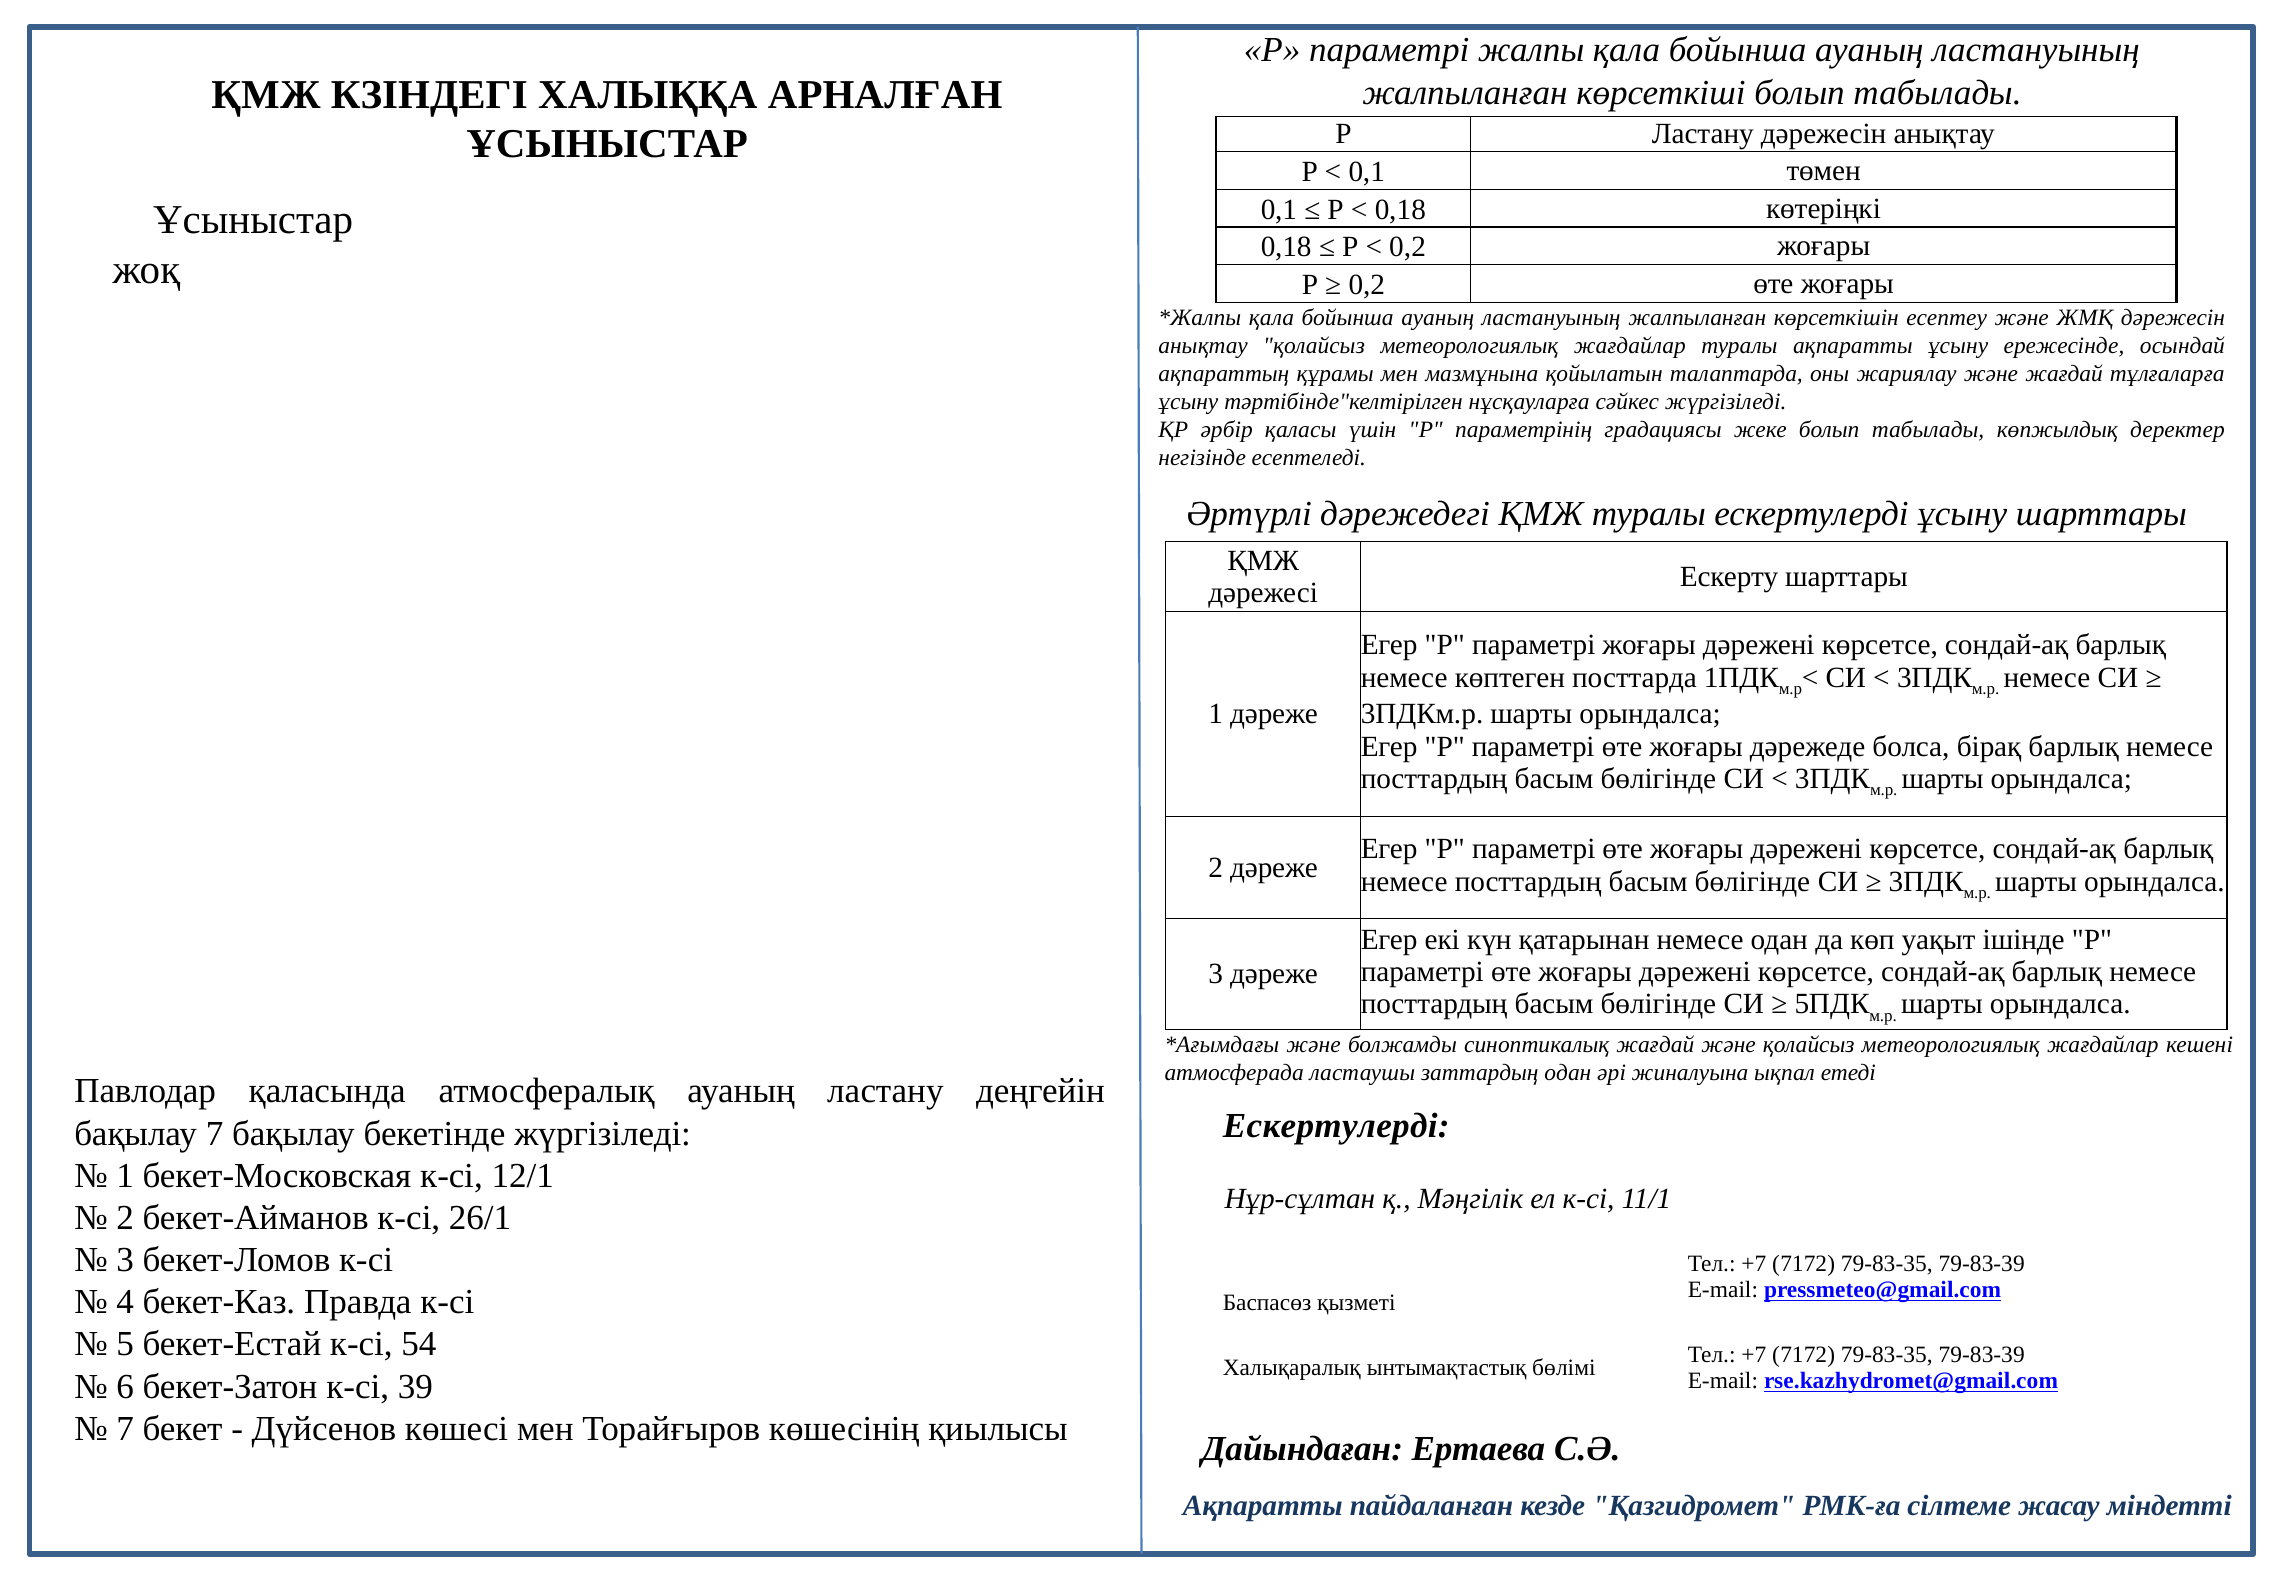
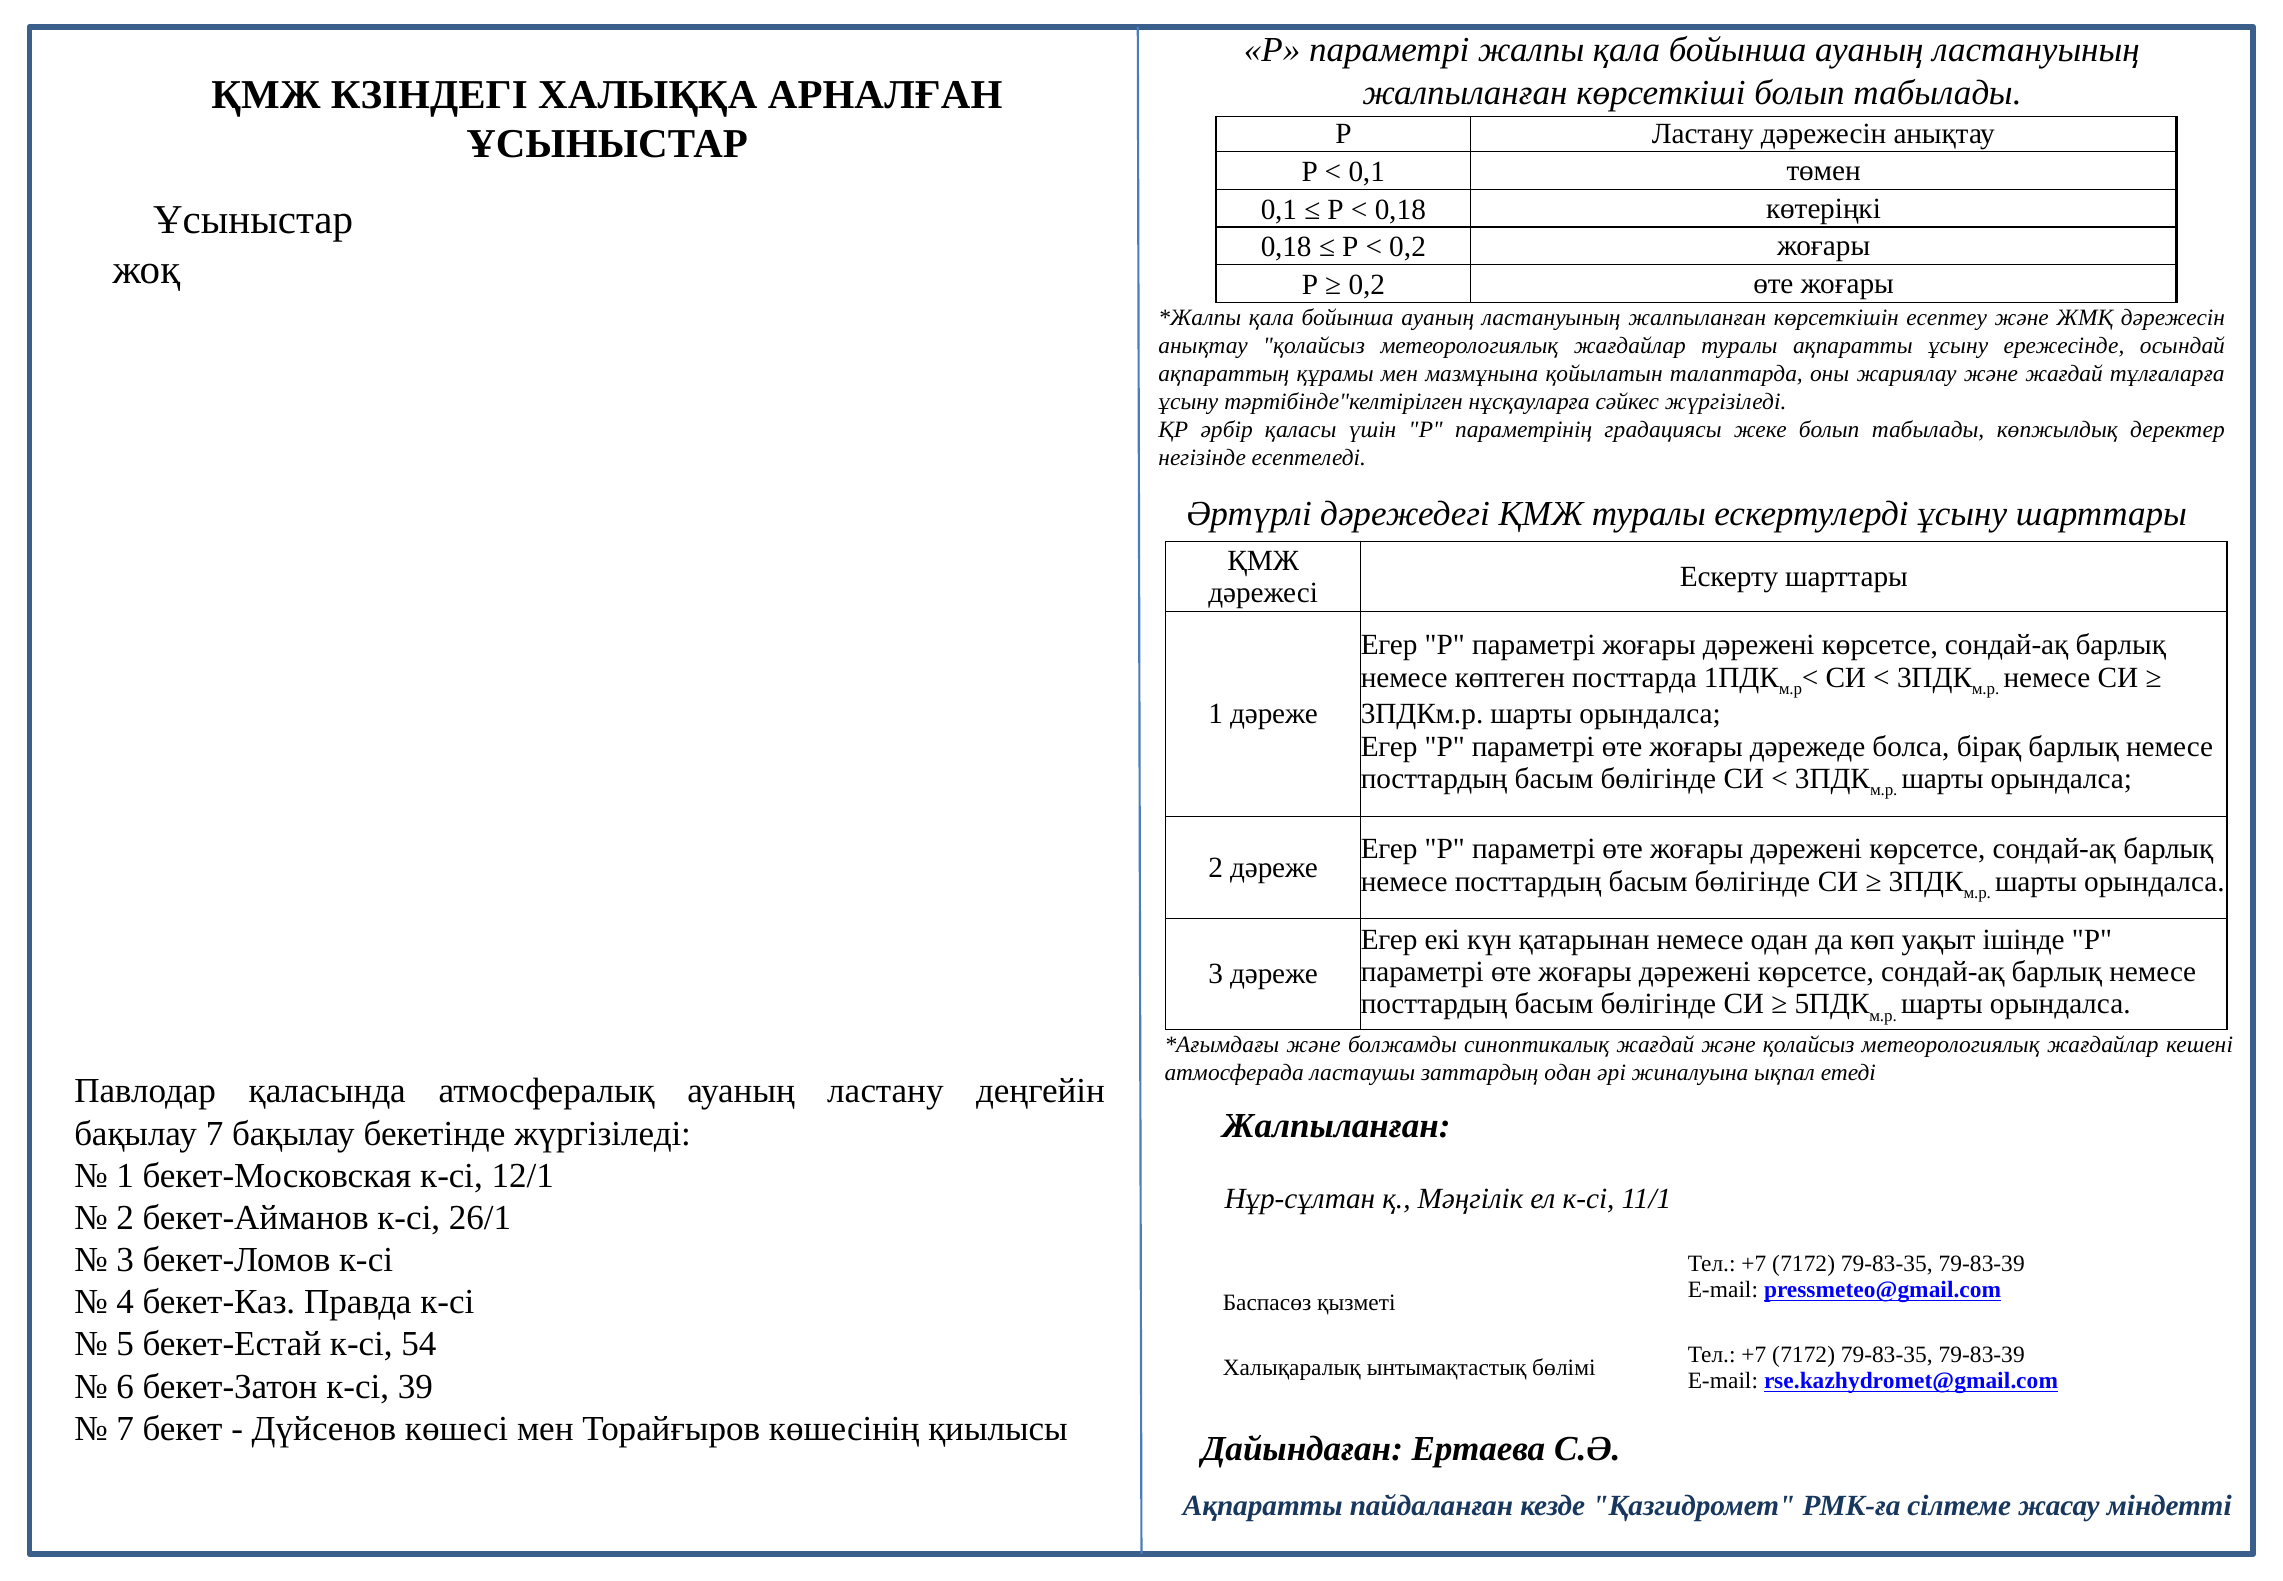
Ескертулерді: Ескертулерді -> Жалпыланған (1336, 1126)
